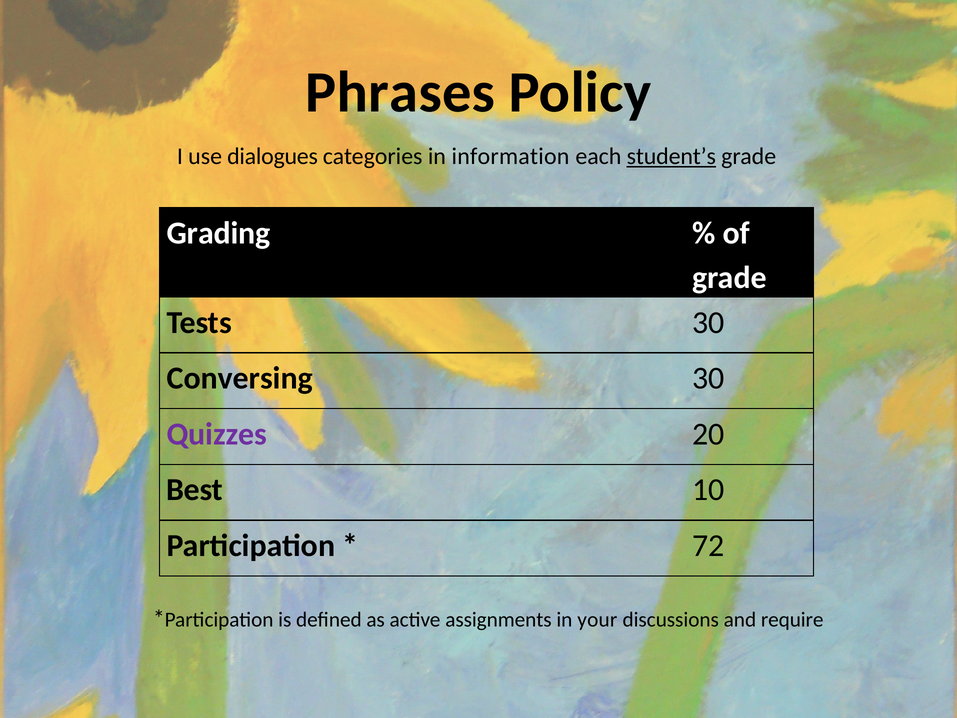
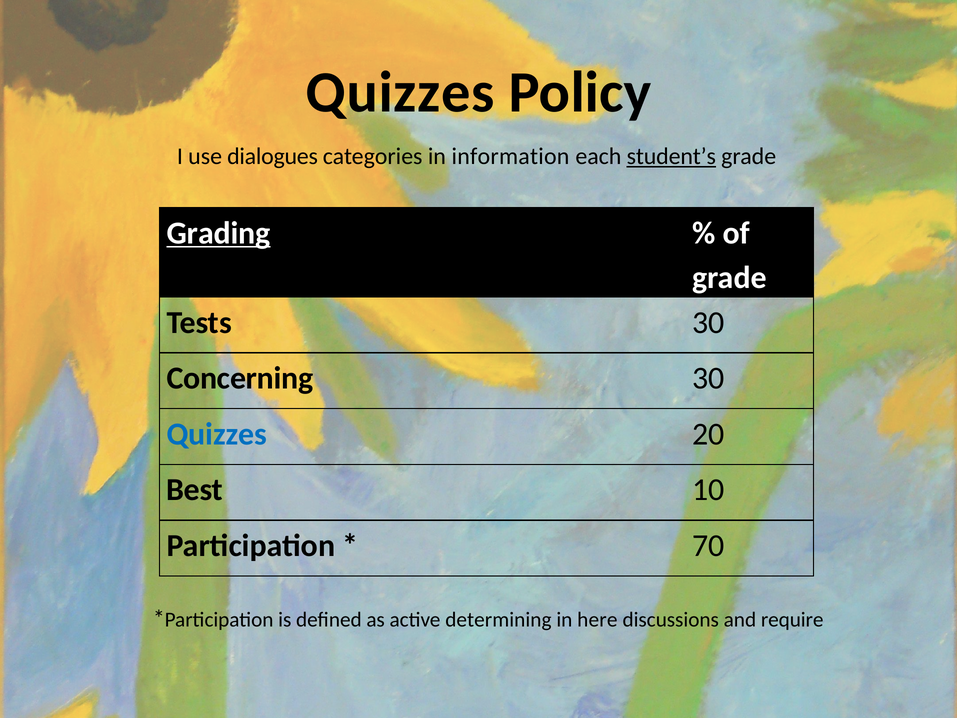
Phrases: Phrases -> Quizzes (400, 93)
Grading underline: none -> present (219, 233)
Conversing: Conversing -> Concerning (240, 378)
Quizzes colour: purple -> blue (217, 434)
72: 72 -> 70 (708, 546)
assignments: assignments -> determining (498, 620)
your: your -> here (597, 620)
